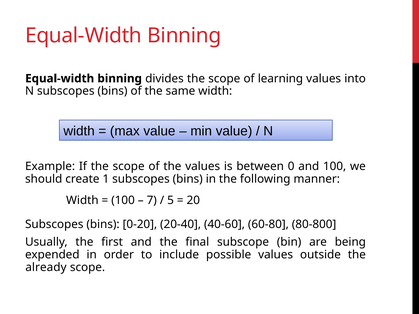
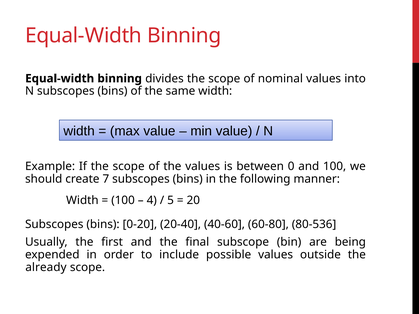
learning: learning -> nominal (280, 79)
1: 1 -> 7 (106, 179)
7: 7 -> 4 (152, 200)
80-800: 80-800 -> 80-536 (314, 224)
